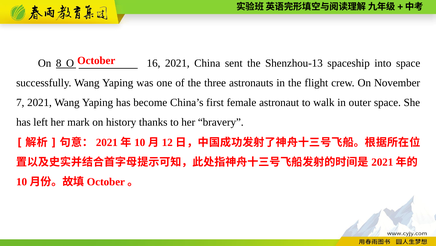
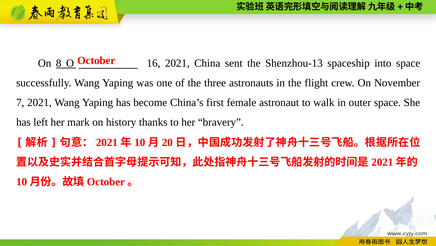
12: 12 -> 20 (167, 142)
